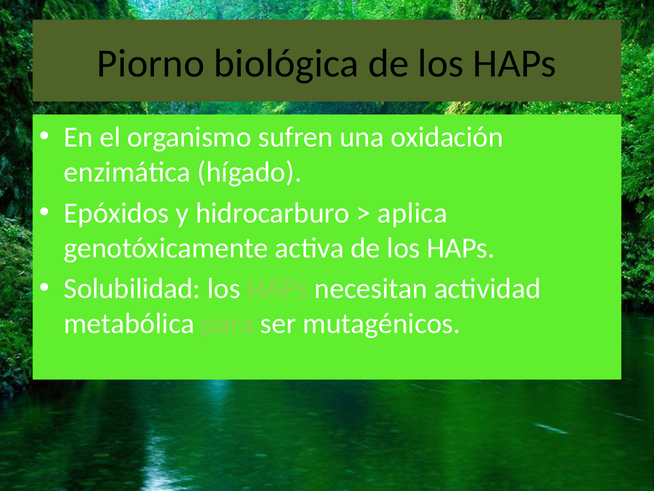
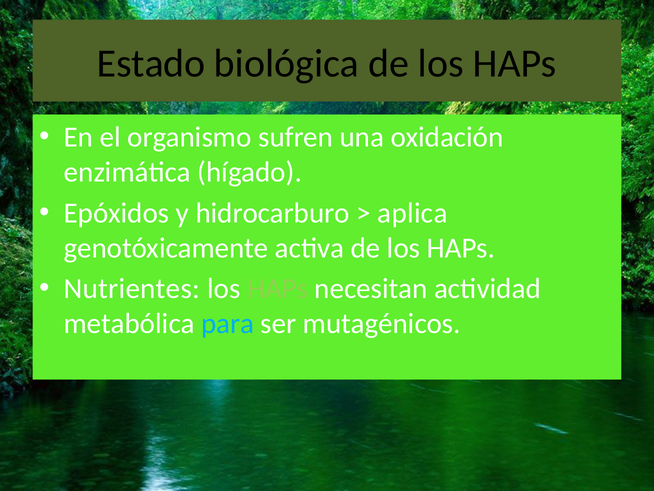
Piorno: Piorno -> Estado (151, 63)
Solubilidad: Solubilidad -> Nutrientes (132, 288)
para colour: light green -> light blue (228, 323)
